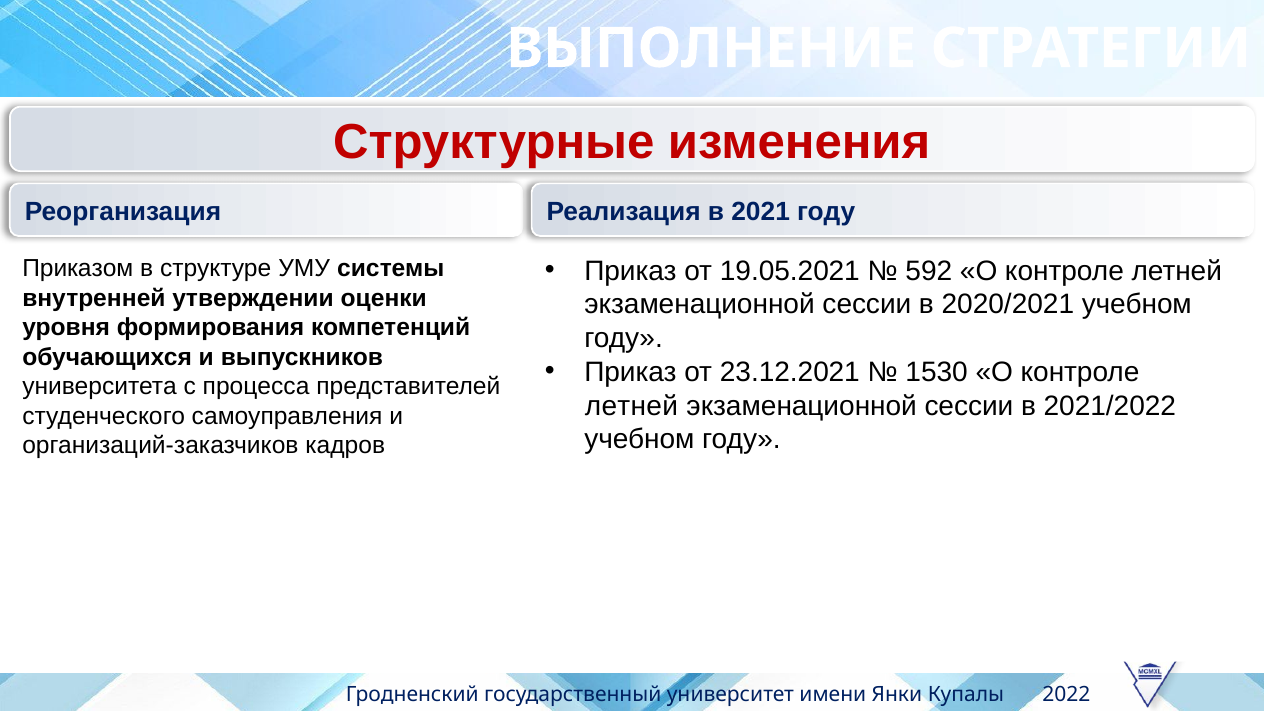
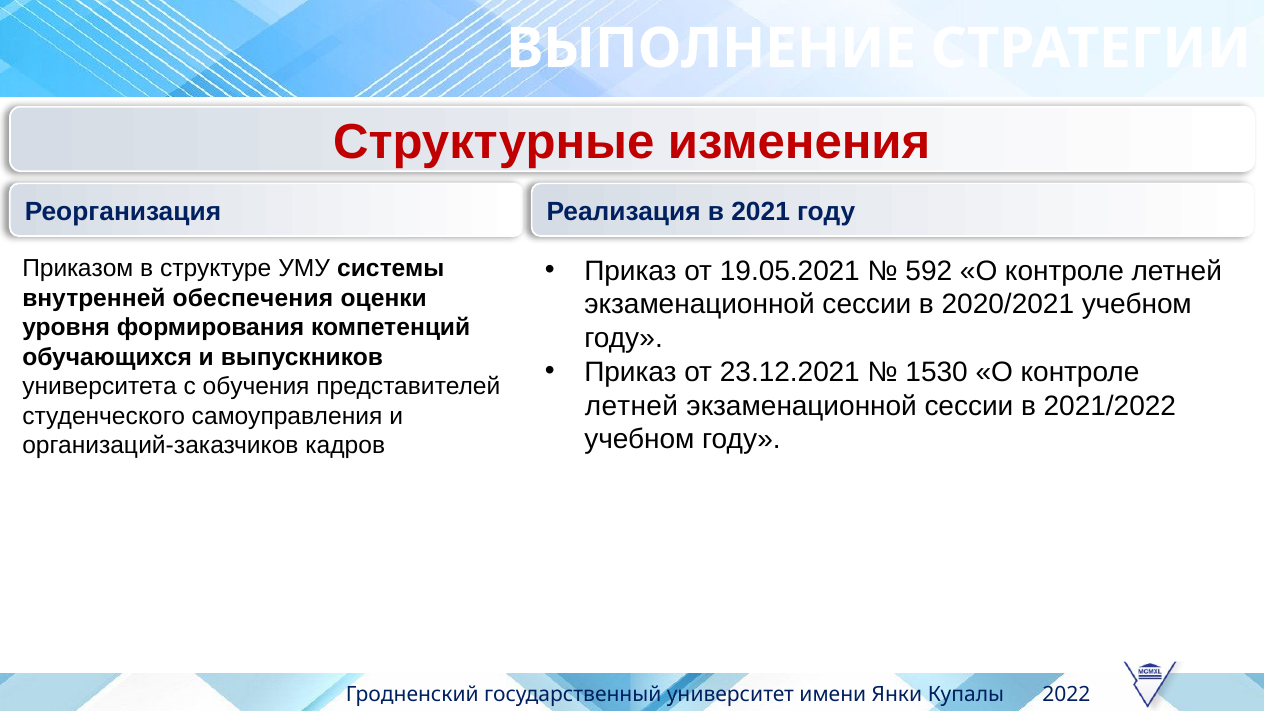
утверждении: утверждении -> обеспечения (253, 298)
процесса: процесса -> обучения (256, 387)
